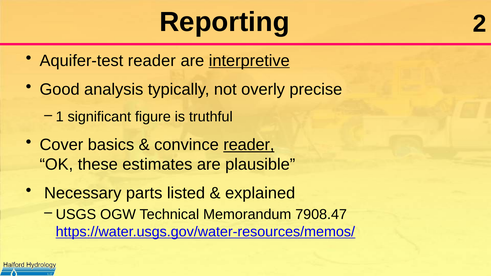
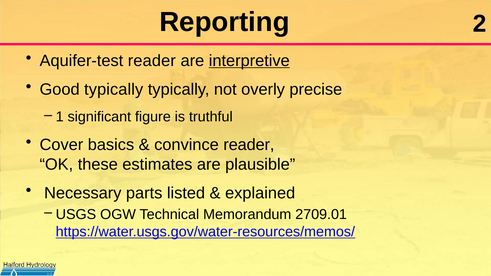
Good analysis: analysis -> typically (114, 90)
reader underline: present -> none (249, 145)
7908.47: 7908.47 -> 2709.01 (321, 215)
